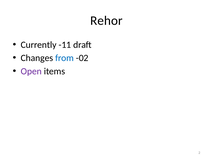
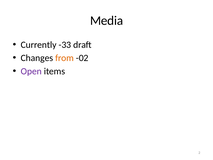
Rehor: Rehor -> Media (107, 21)
-11: -11 -> -33 (65, 45)
from colour: blue -> orange (65, 58)
